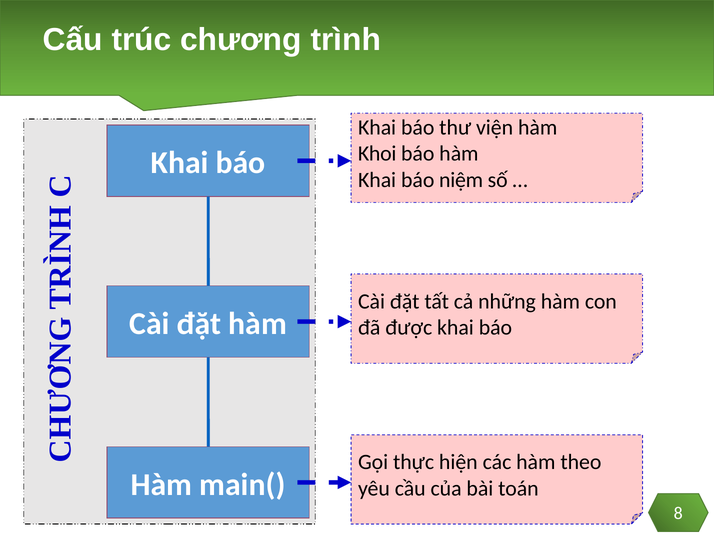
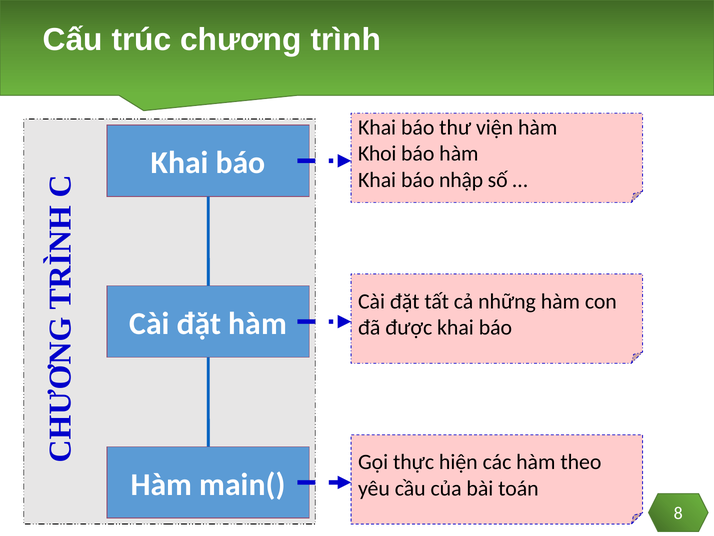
niệm: niệm -> nhập (461, 180)
